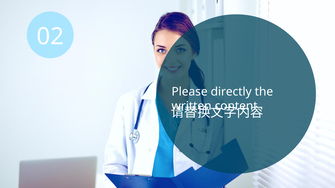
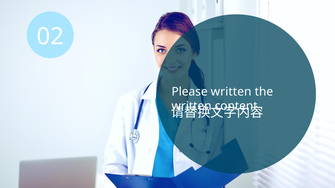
Please directly: directly -> written (231, 92)
